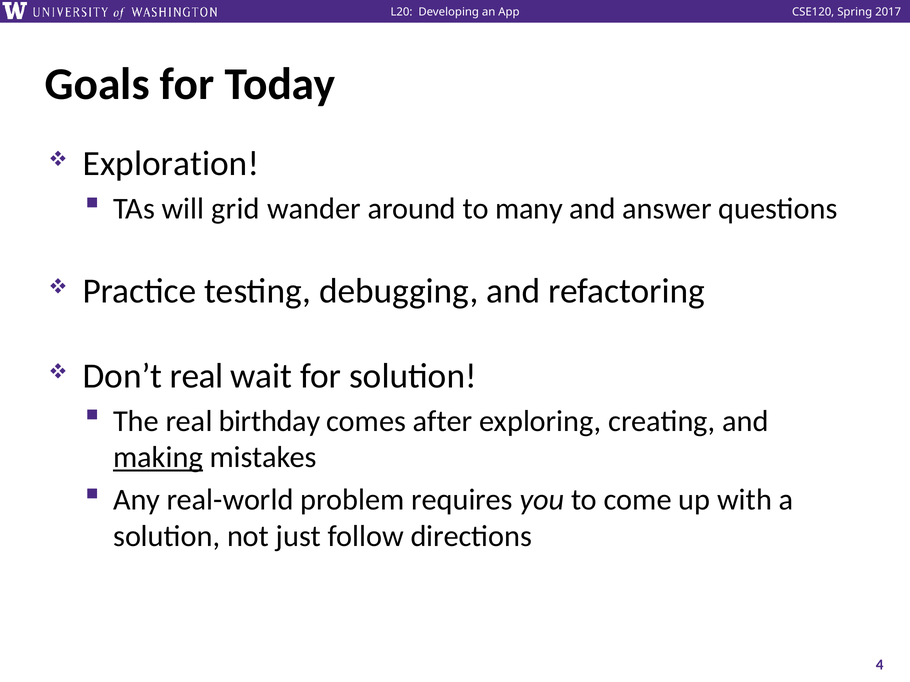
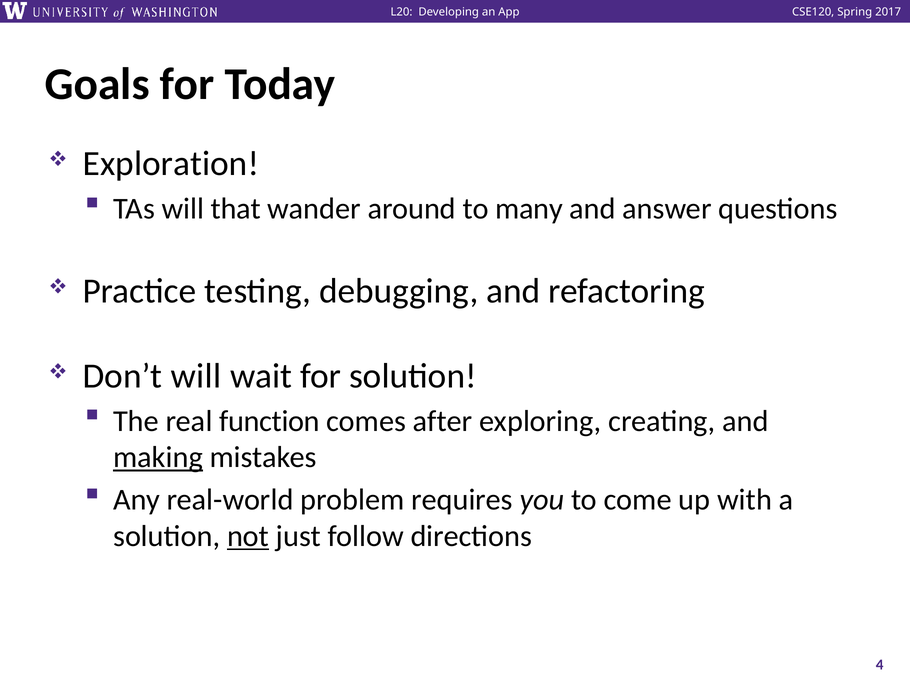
grid: grid -> that (236, 209)
Don’t real: real -> will (196, 376)
birthday: birthday -> function (269, 421)
not underline: none -> present (248, 537)
